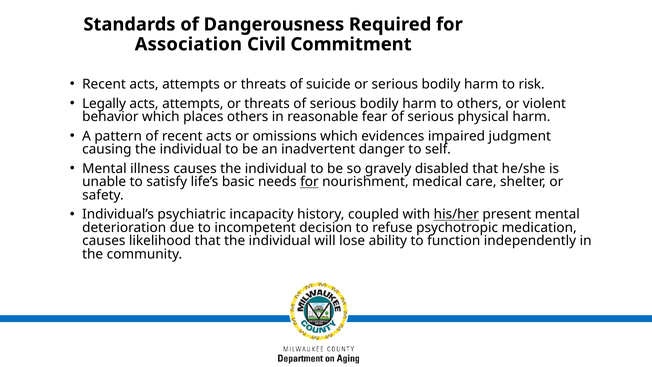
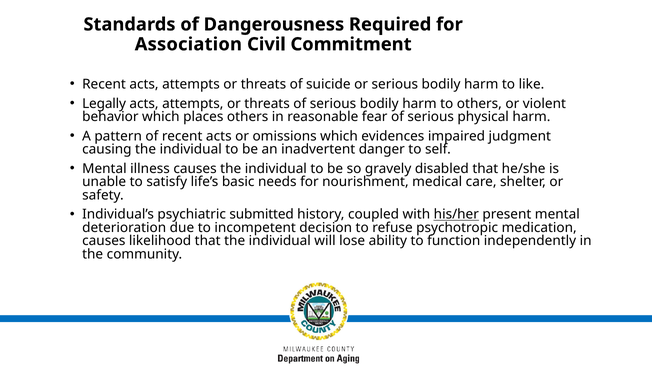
risk: risk -> like (532, 84)
for underline: present -> none (309, 182)
incapacity: incapacity -> submitted (262, 214)
